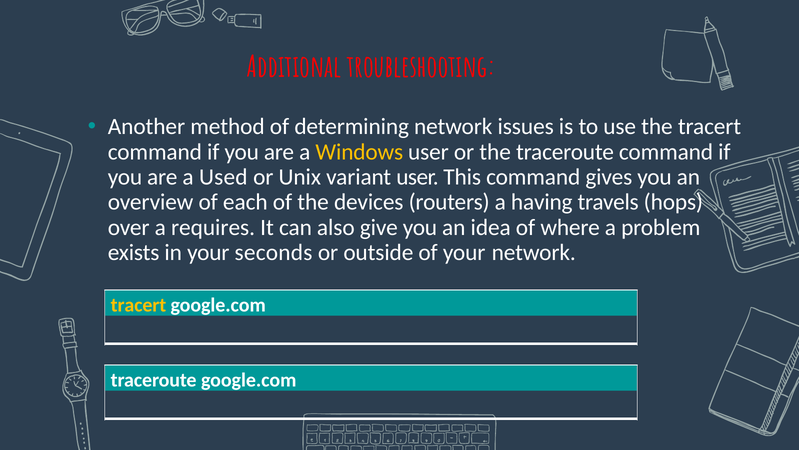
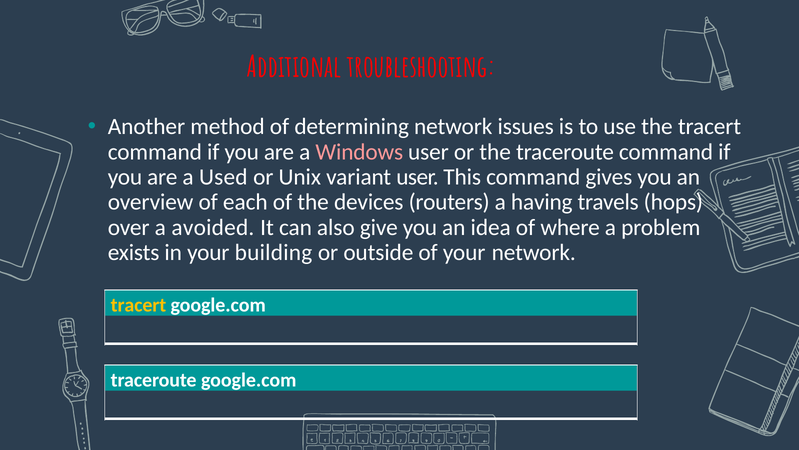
Windows colour: yellow -> pink (359, 152)
requires: requires -> avoided (213, 227)
seconds: seconds -> building (274, 252)
